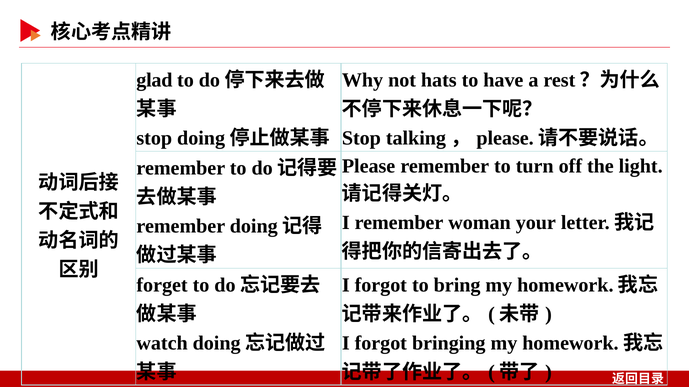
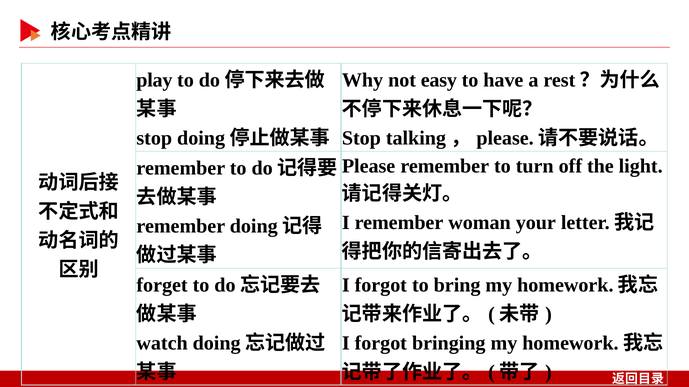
glad: glad -> play (154, 80)
hats: hats -> easy (439, 80)
